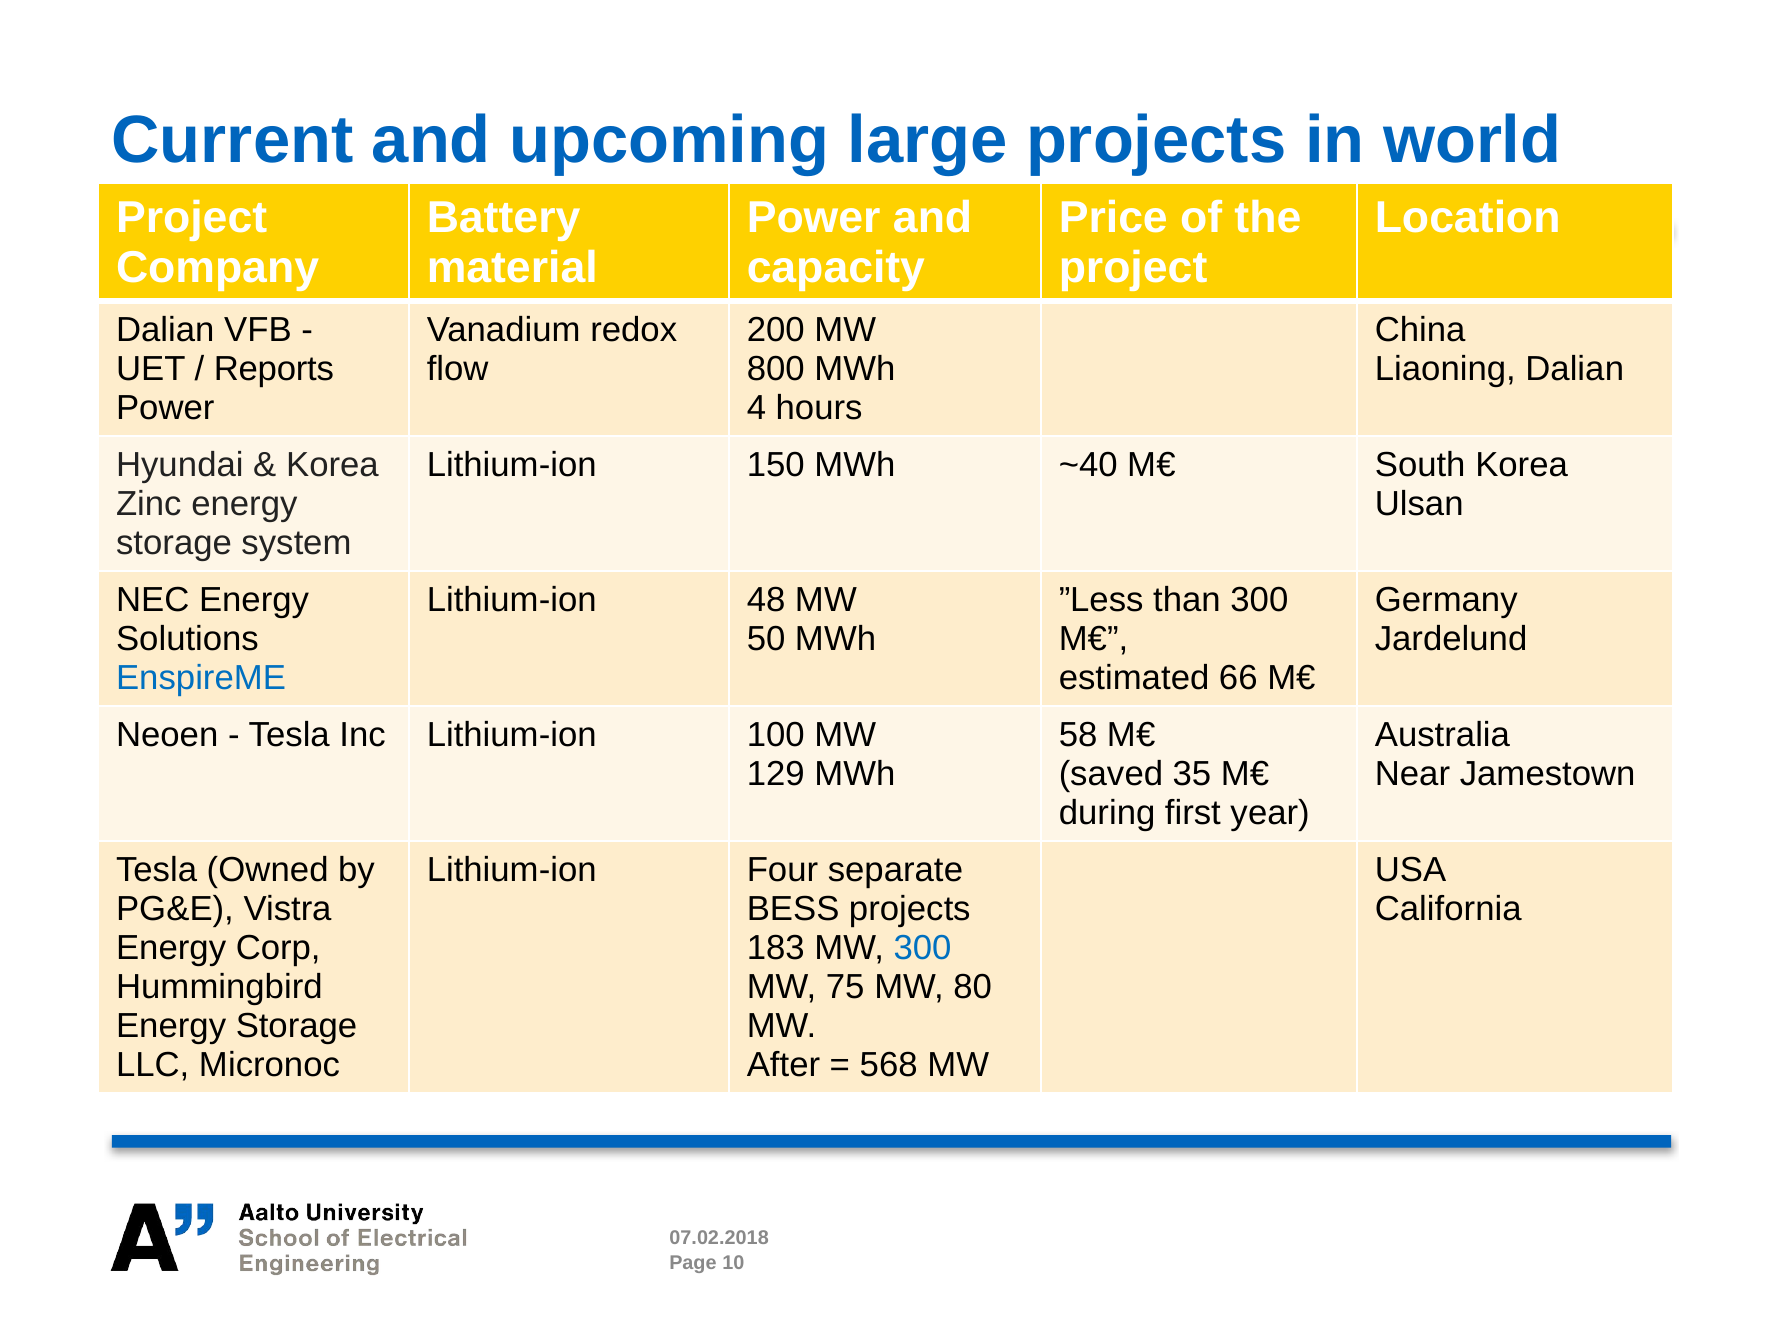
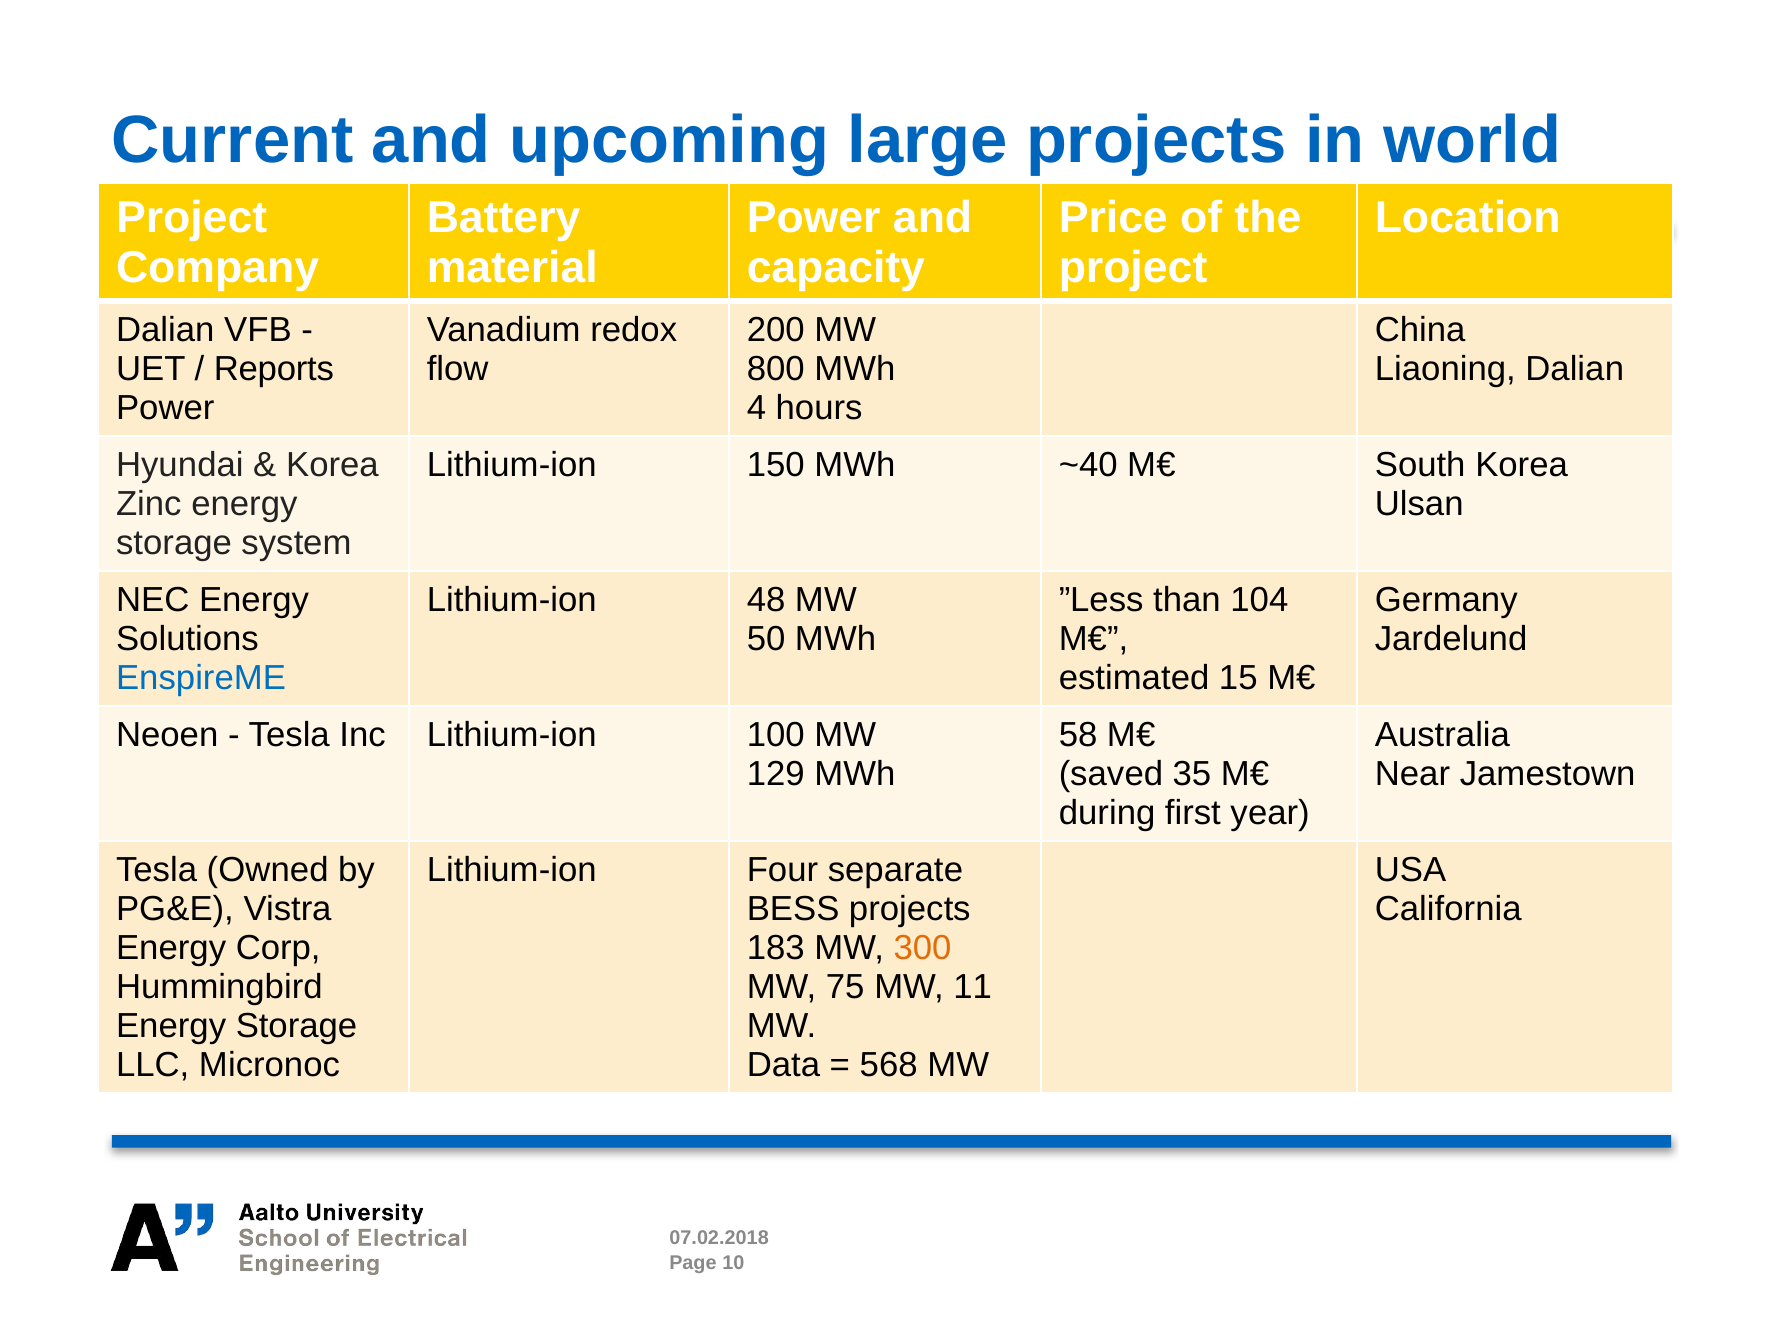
than 300: 300 -> 104 (1259, 600)
66: 66 -> 15 (1238, 678)
300 colour: blue -> orange (923, 948)
80: 80 -> 11 (973, 987)
After: After -> Data (784, 1065)
